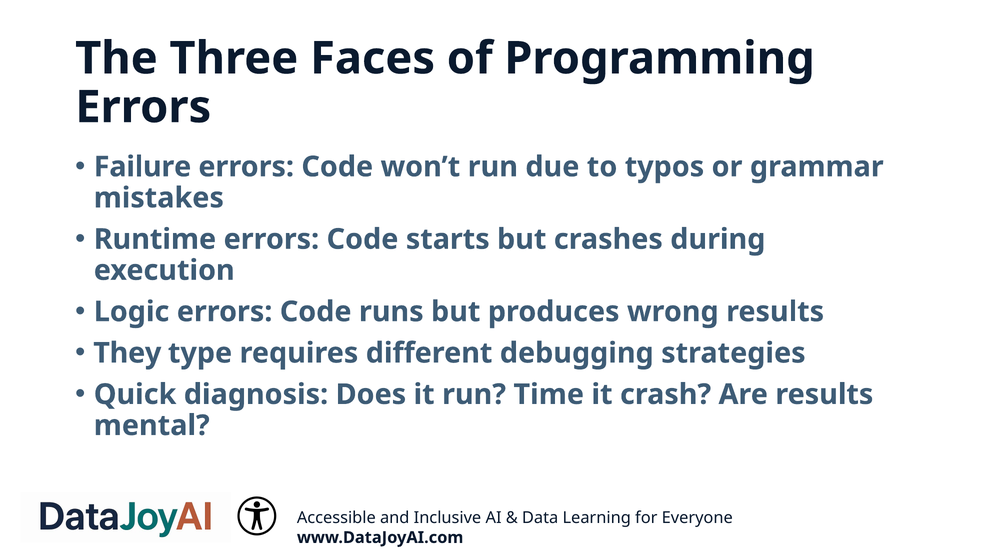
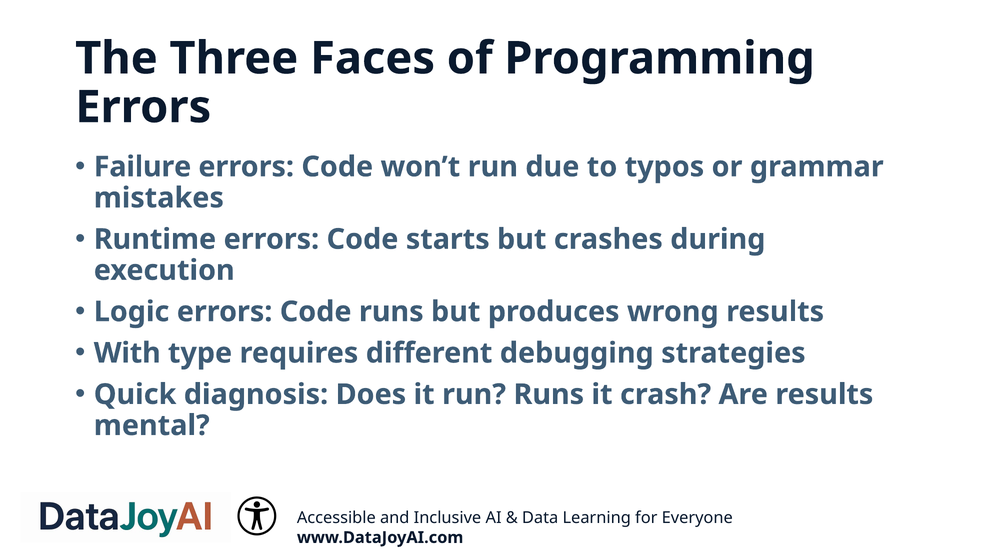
They: They -> With (127, 353)
run Time: Time -> Runs (549, 395)
